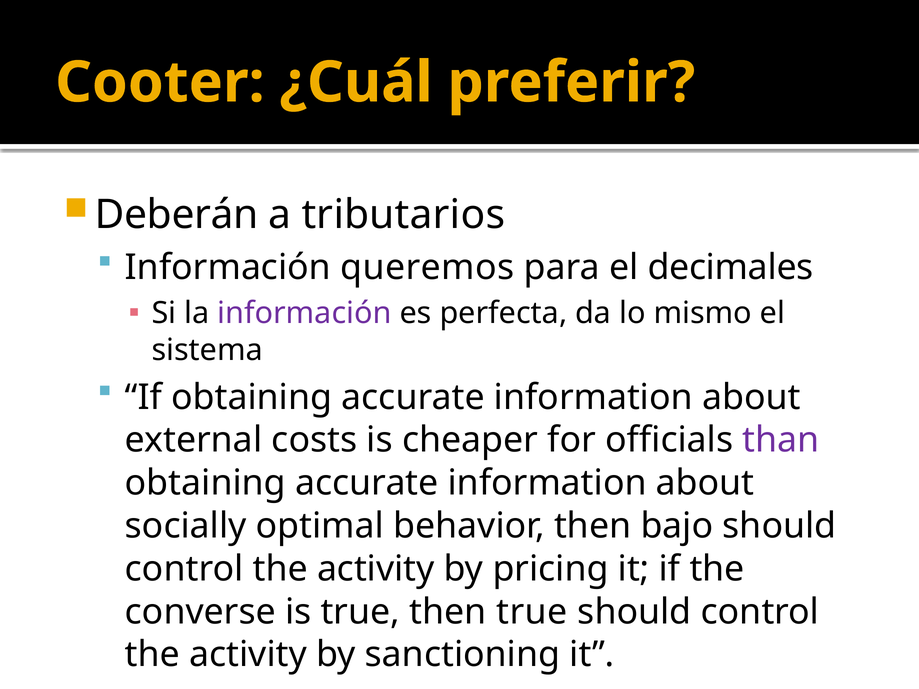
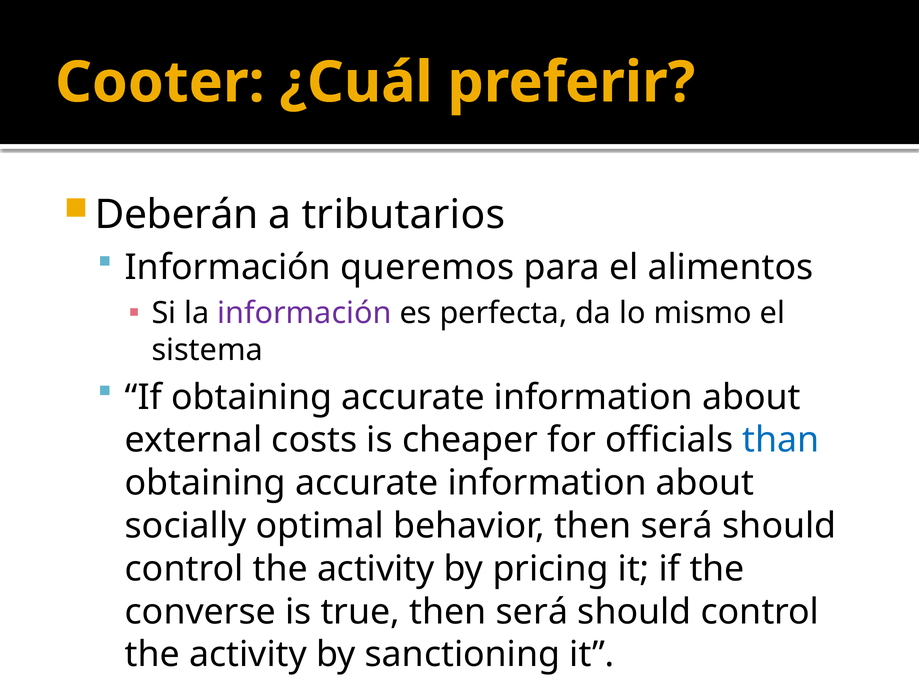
decimales: decimales -> alimentos (730, 268)
than colour: purple -> blue (781, 440)
behavior then bajo: bajo -> será (677, 526)
true then true: true -> será (532, 612)
